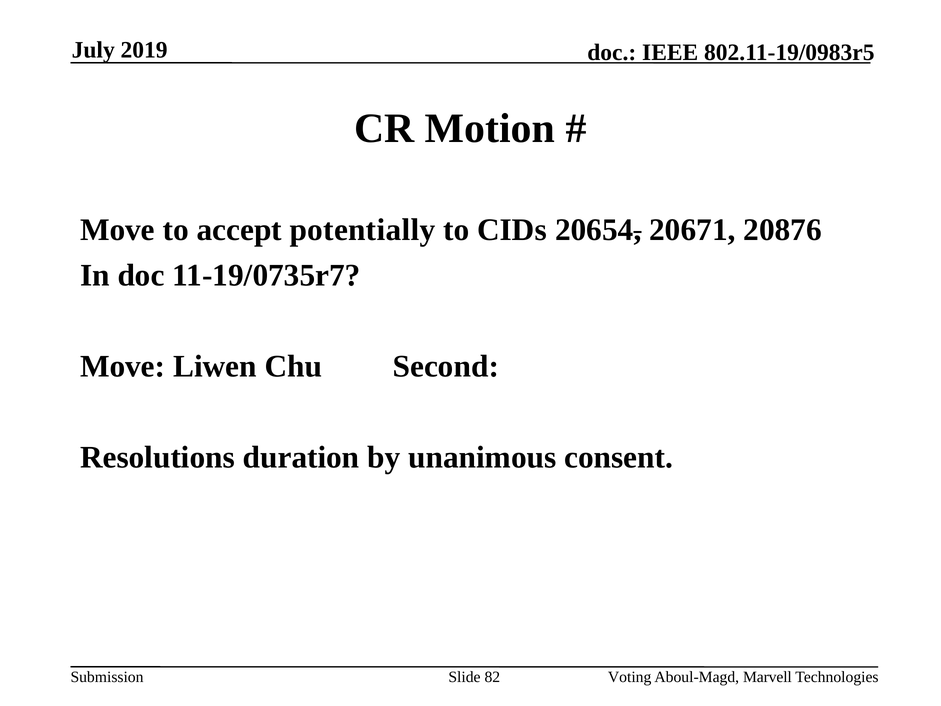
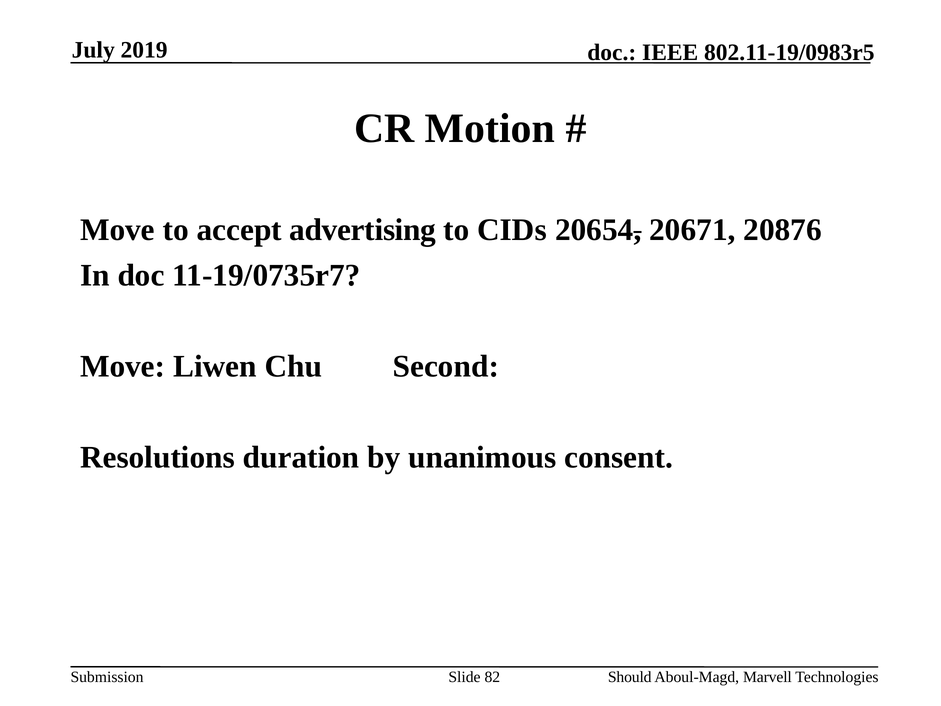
potentially: potentially -> advertising (363, 230)
Voting: Voting -> Should (630, 677)
